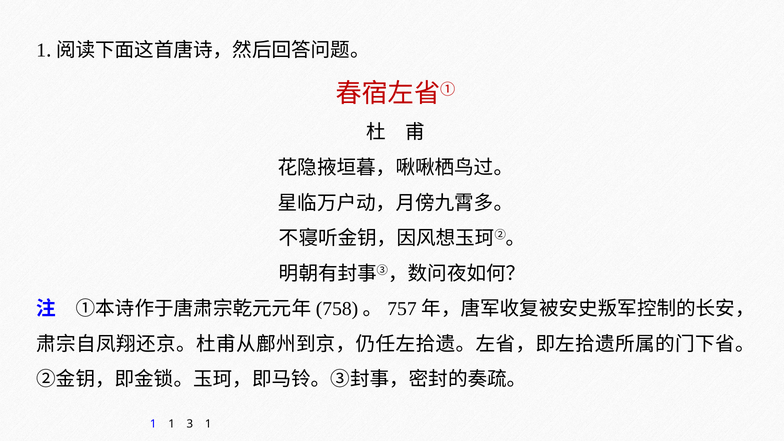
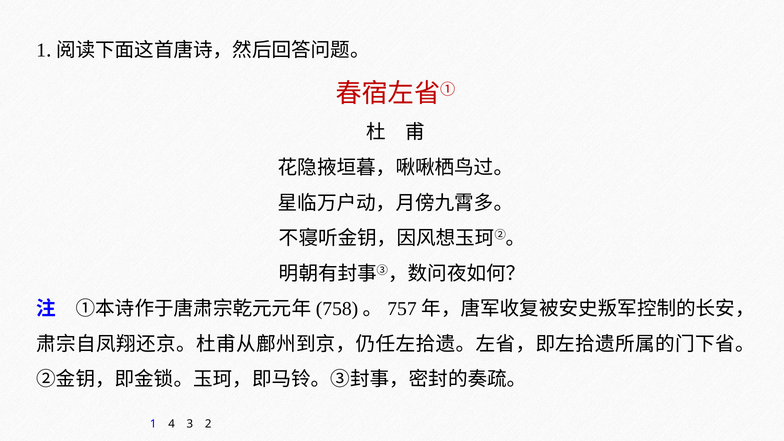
1 1: 1 -> 4 (172, 424)
3 1: 1 -> 2 (208, 424)
